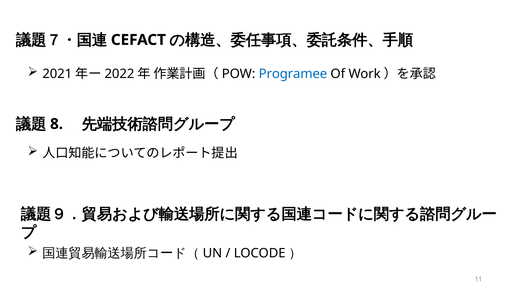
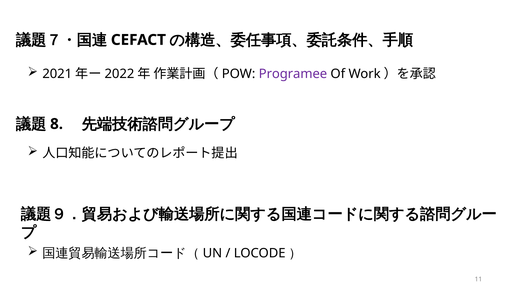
Programee colour: blue -> purple (293, 74)
